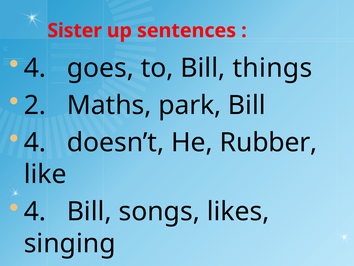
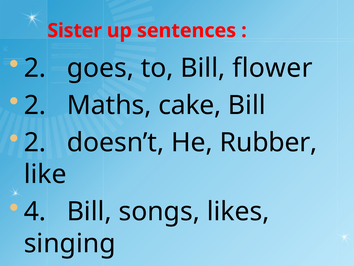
4: 4 -> 2 (35, 68)
things: things -> flower (272, 68)
park: park -> cake (190, 105)
4: 4 -> 2 (35, 142)
